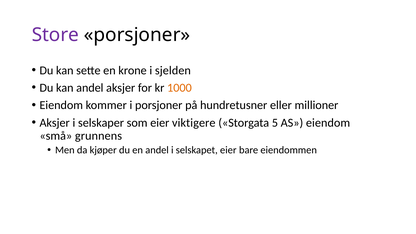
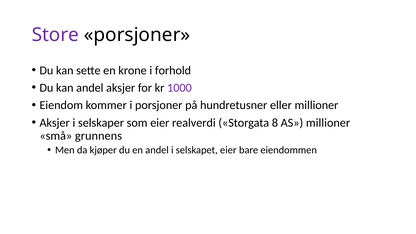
sjelden: sjelden -> forhold (173, 70)
1000 colour: orange -> purple (179, 88)
viktigere: viktigere -> realverdi (194, 123)
5: 5 -> 8 (275, 123)
AS eiendom: eiendom -> millioner (328, 123)
